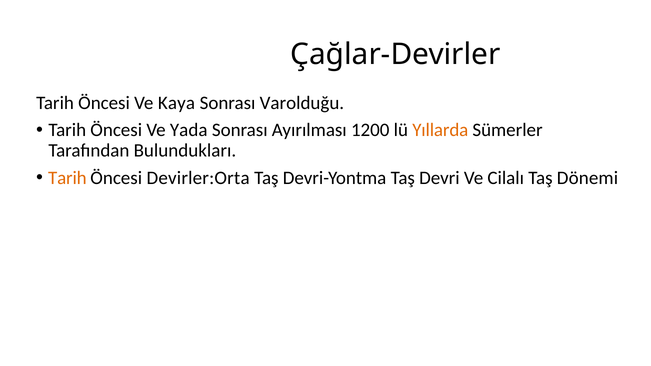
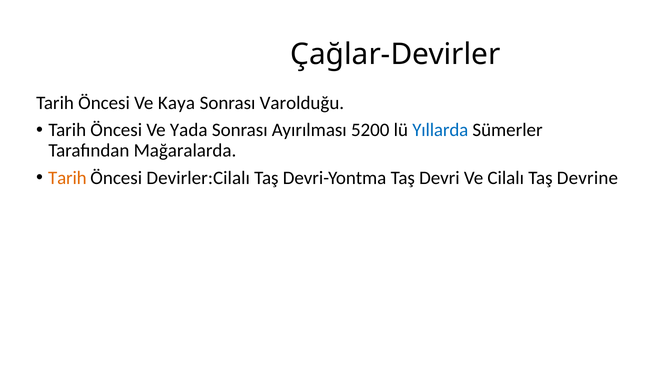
1200: 1200 -> 5200 (370, 130)
Yıllarda colour: orange -> blue (440, 130)
Bulundukları: Bulundukları -> Mağaralarda (185, 151)
Devirler:Orta: Devirler:Orta -> Devirler:Cilalı (198, 178)
Dönemi: Dönemi -> Devrine (587, 178)
